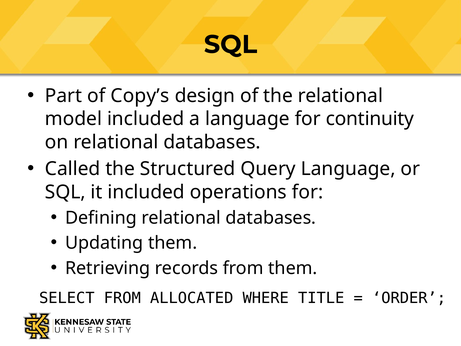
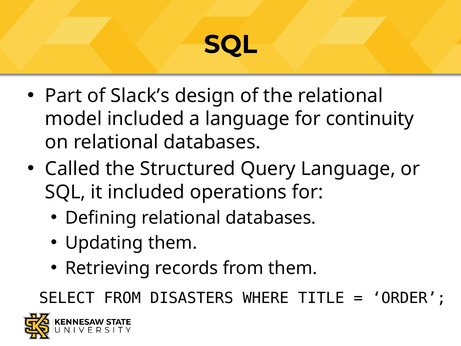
Copy’s: Copy’s -> Slack’s (140, 96)
ALLOCATED: ALLOCATED -> DISASTERS (192, 298)
